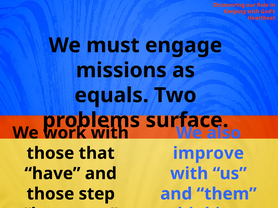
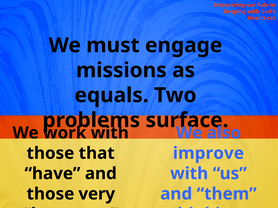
step: step -> very (97, 194)
